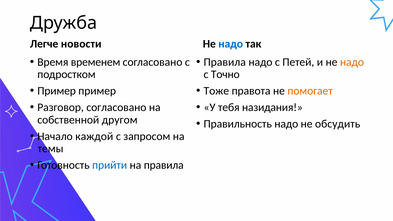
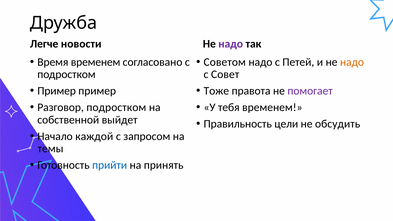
надо colour: blue -> purple (231, 44)
Правила: Правила -> Советом (225, 62)
Точно: Точно -> Совет (225, 74)
помогает colour: orange -> purple (310, 91)
Разговор согласовано: согласовано -> подростком (116, 107)
тебя назидания: назидания -> временем (272, 107)
другом: другом -> выйдет (120, 120)
Правильность надо: надо -> цели (286, 124)
на правила: правила -> принять (164, 165)
